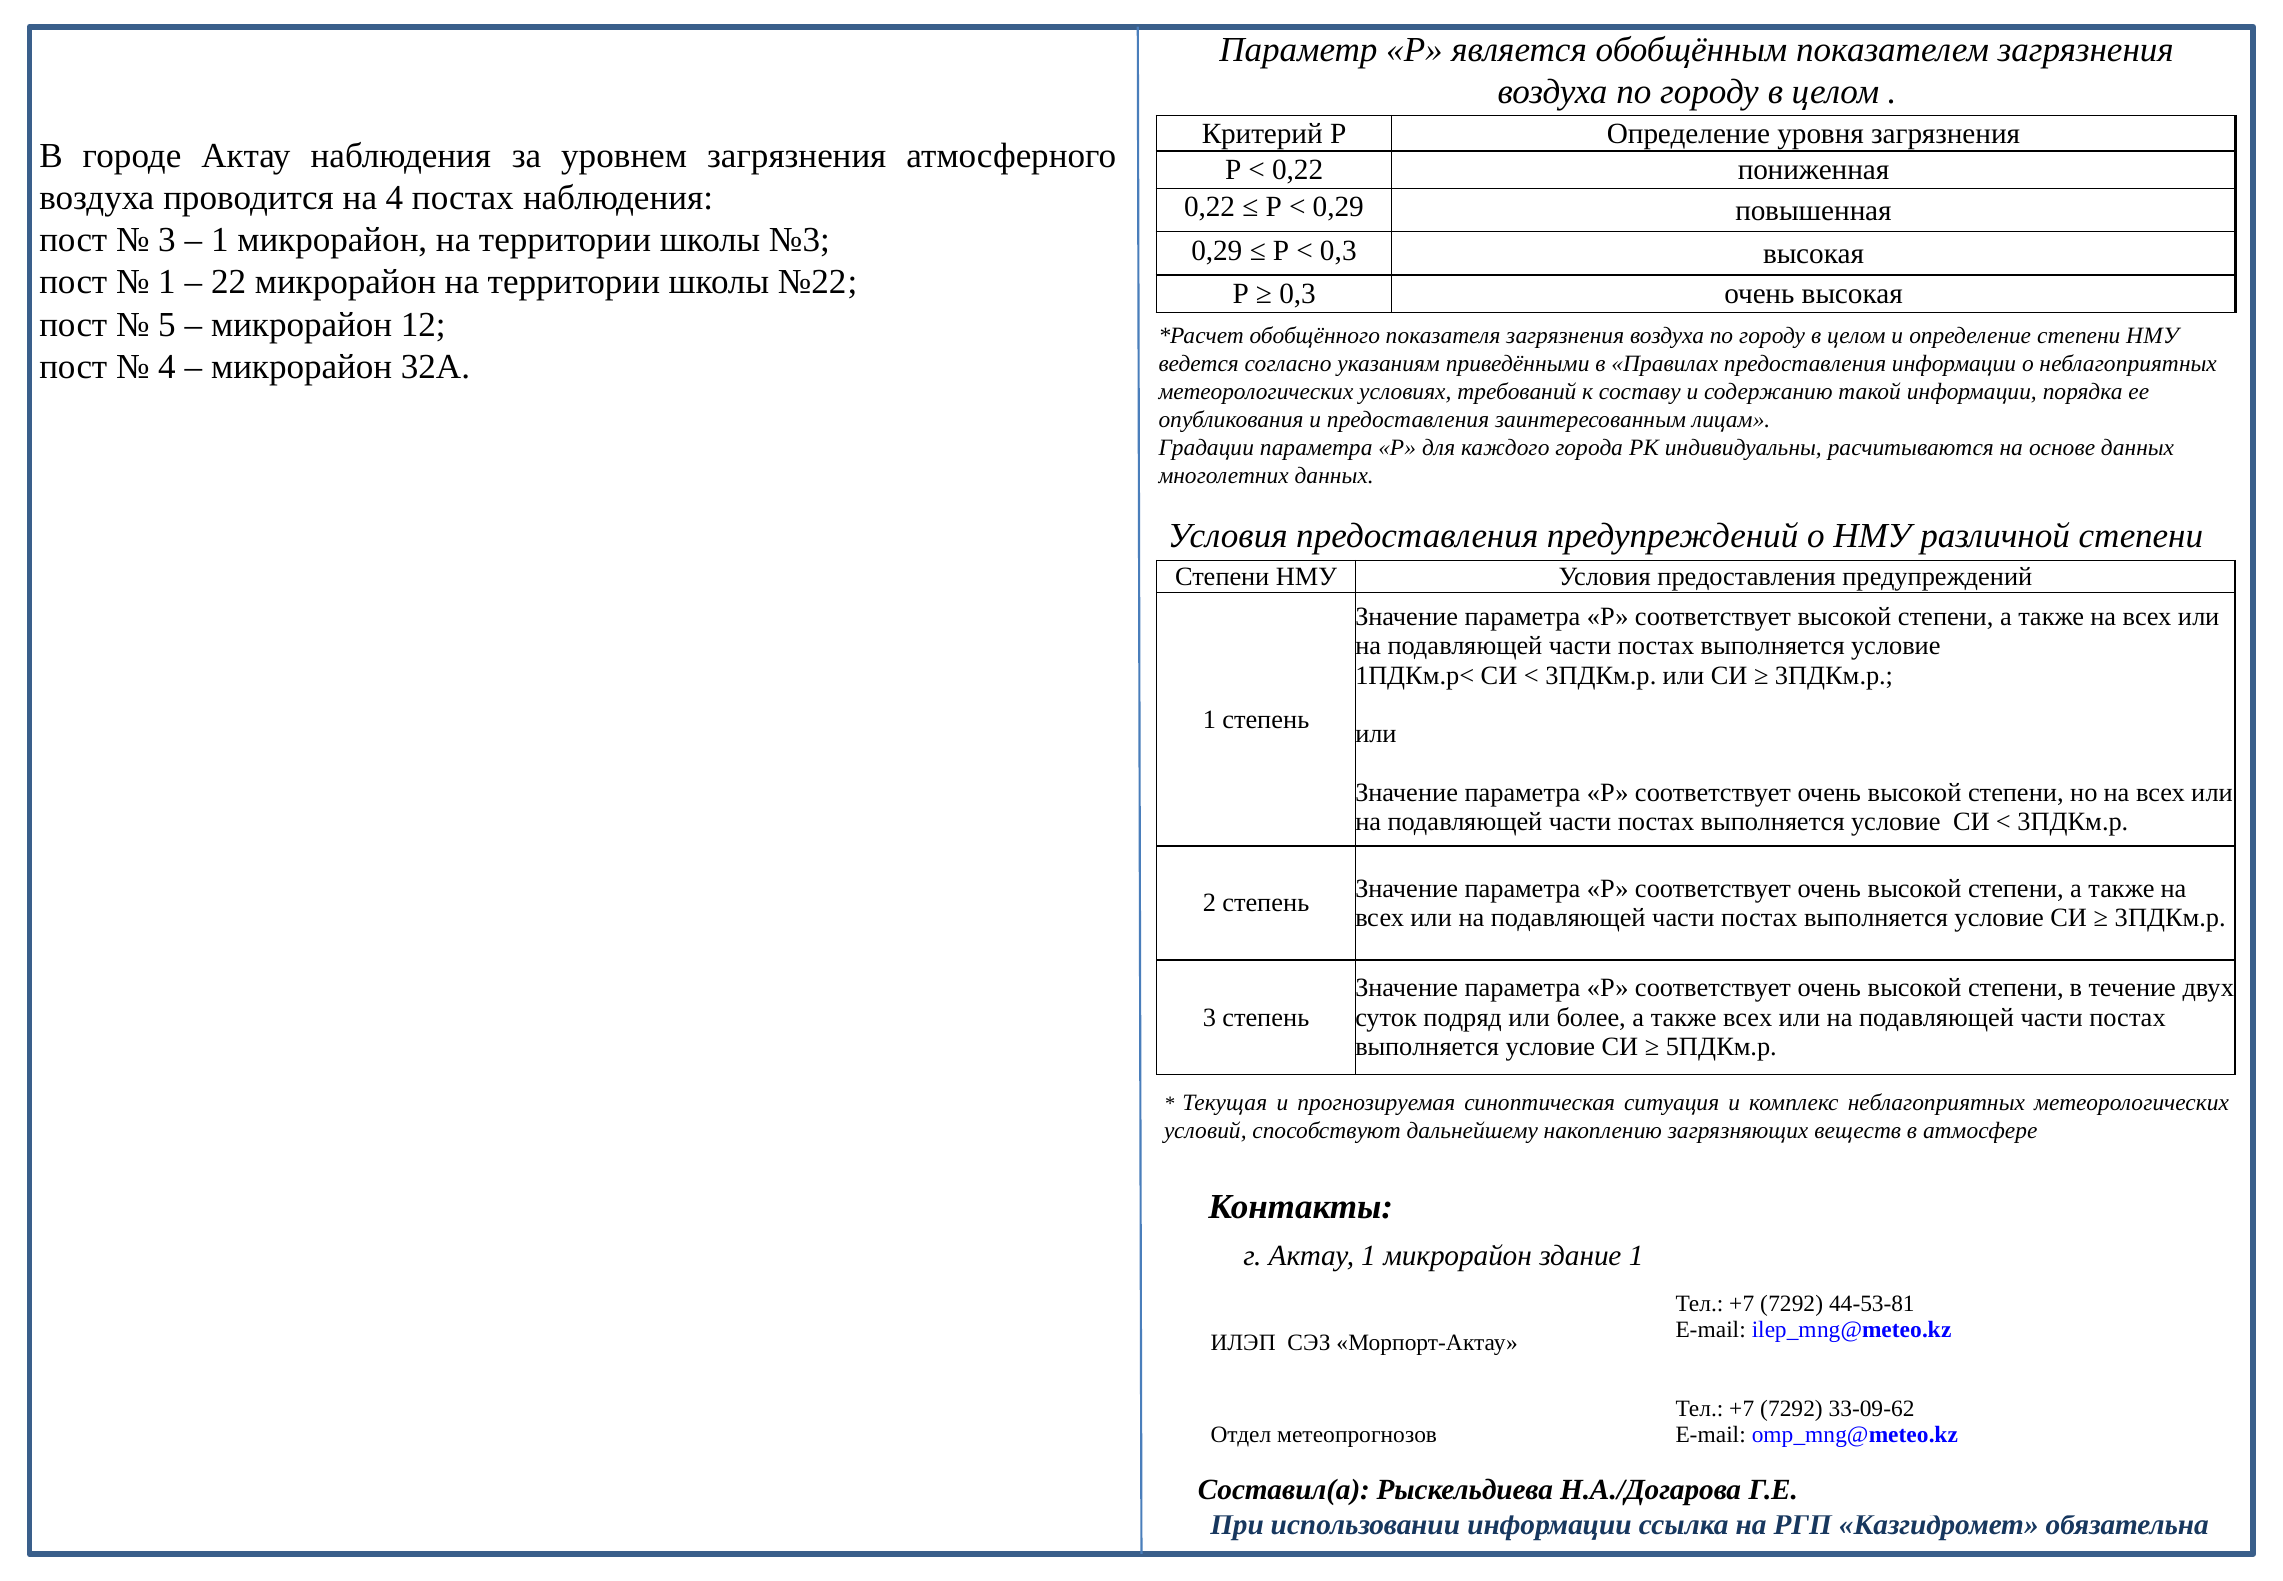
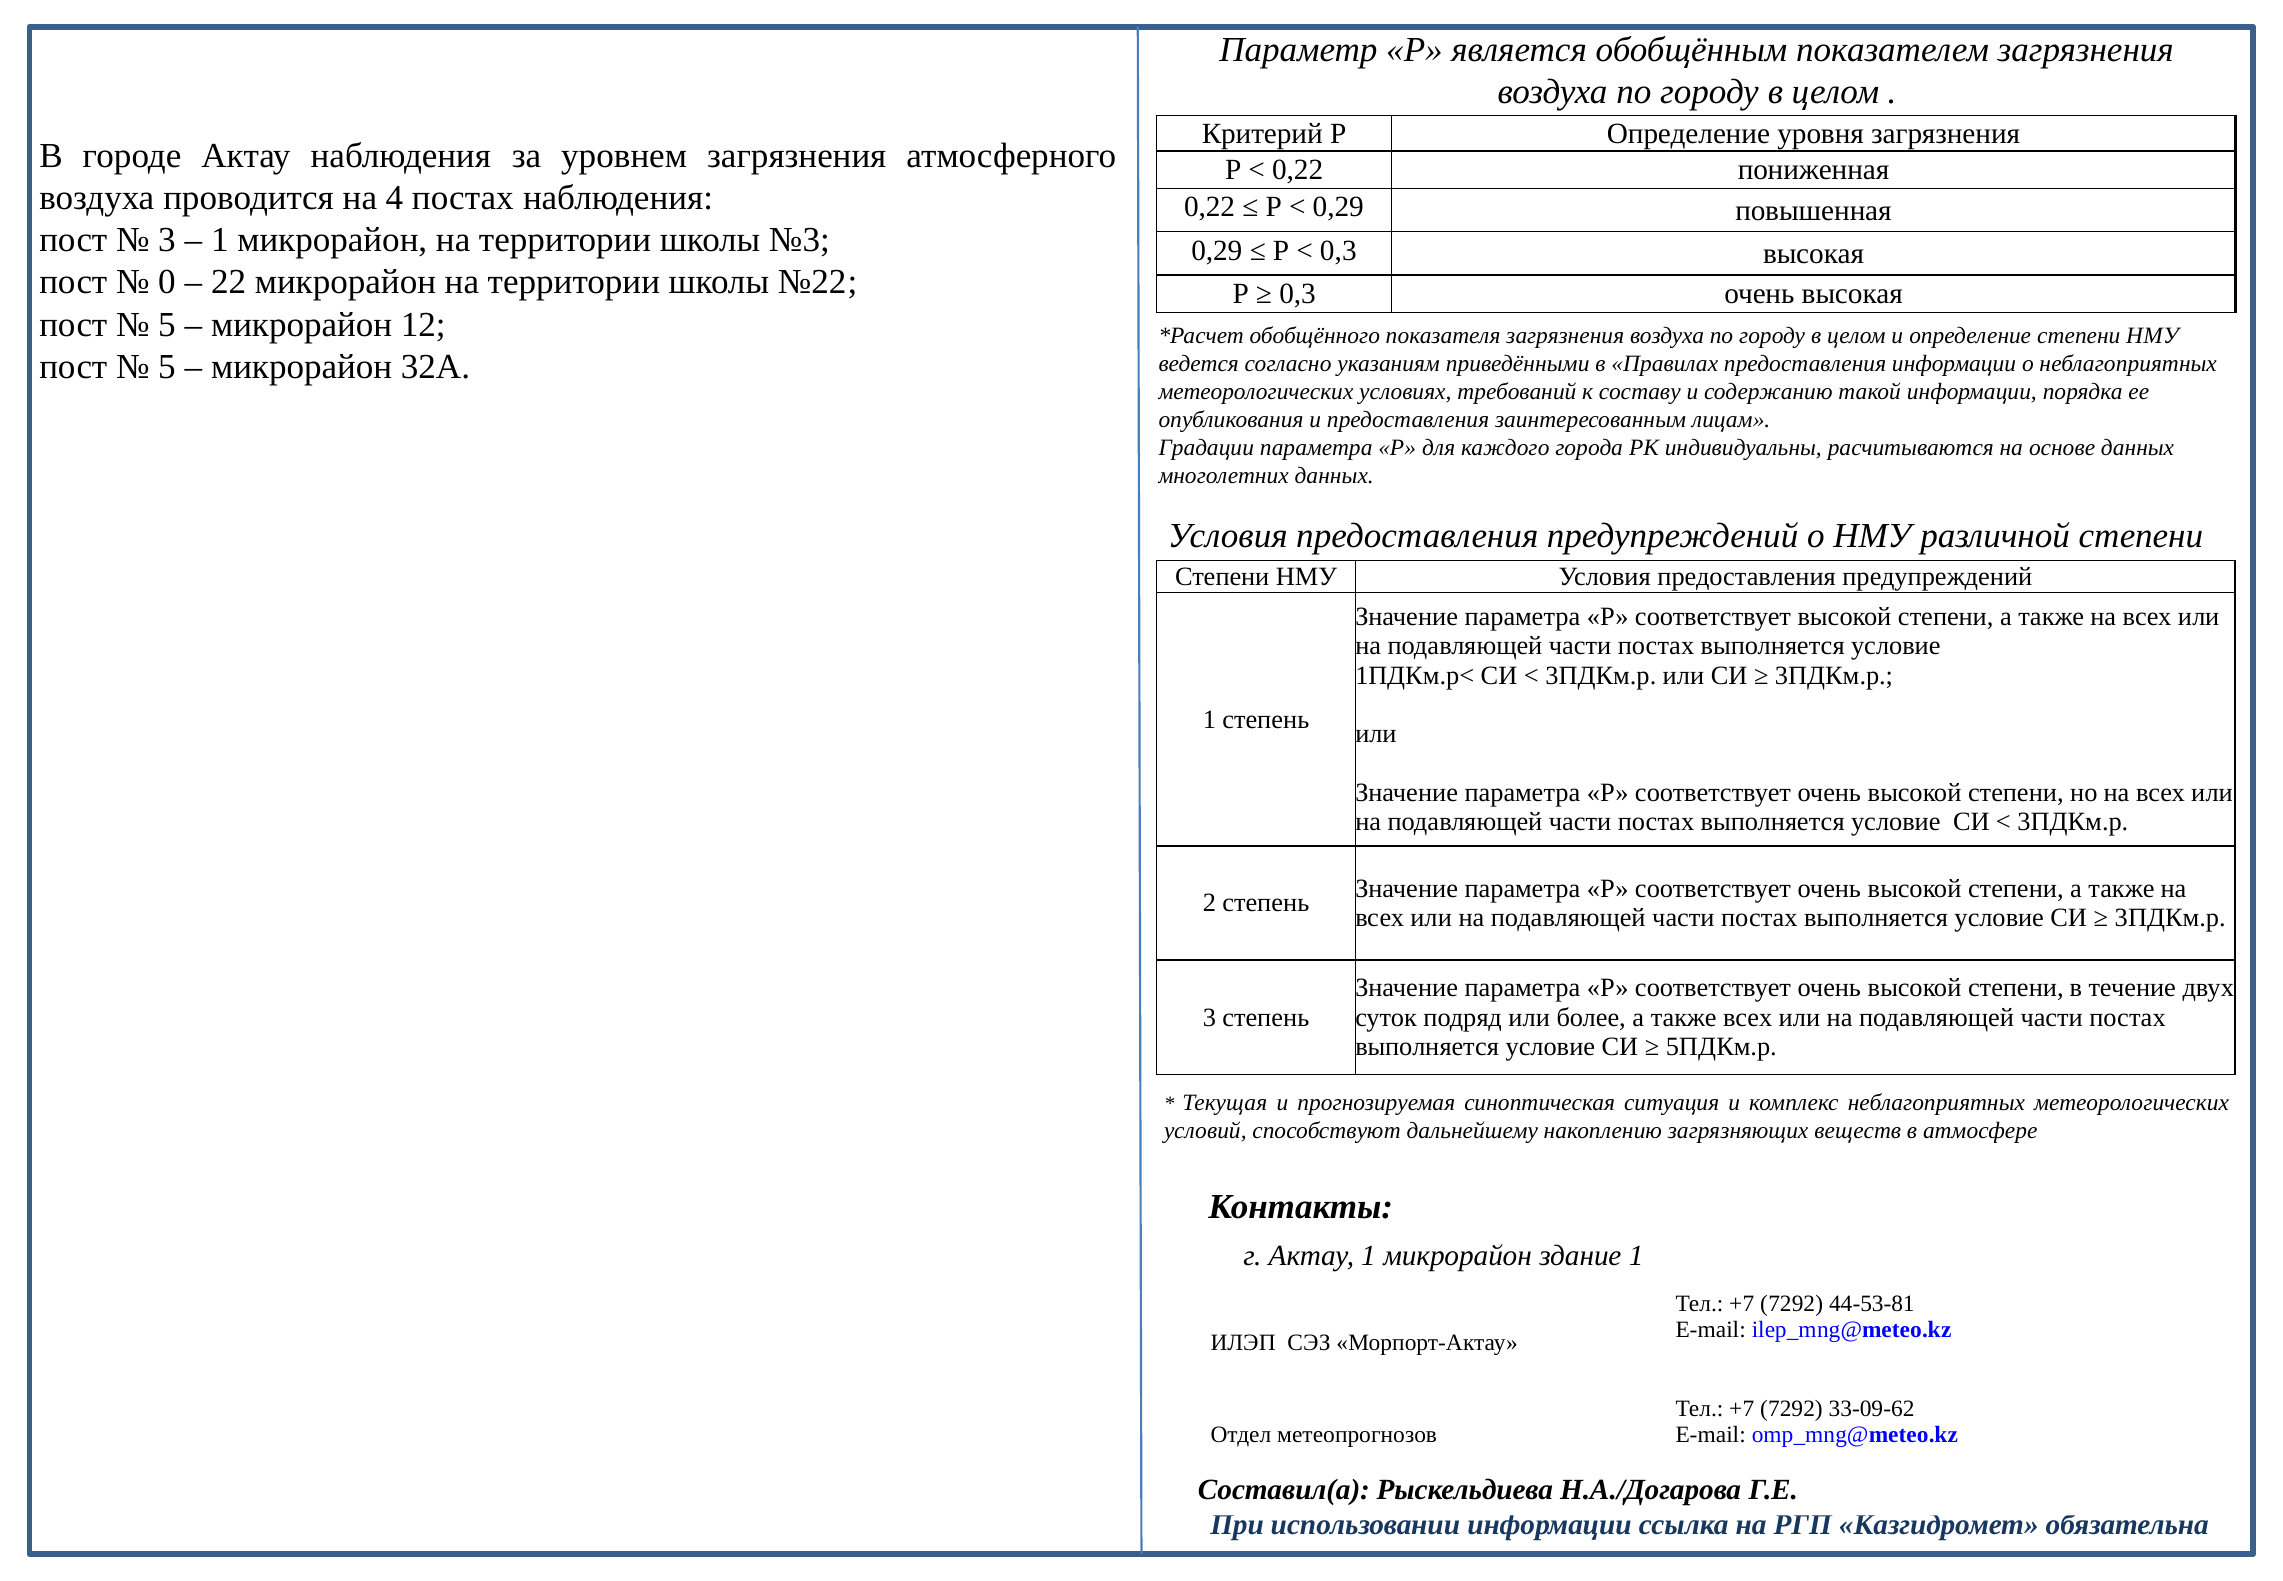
1: 1 -> 0 (167, 282)
4: 4 -> 5 (167, 367)
